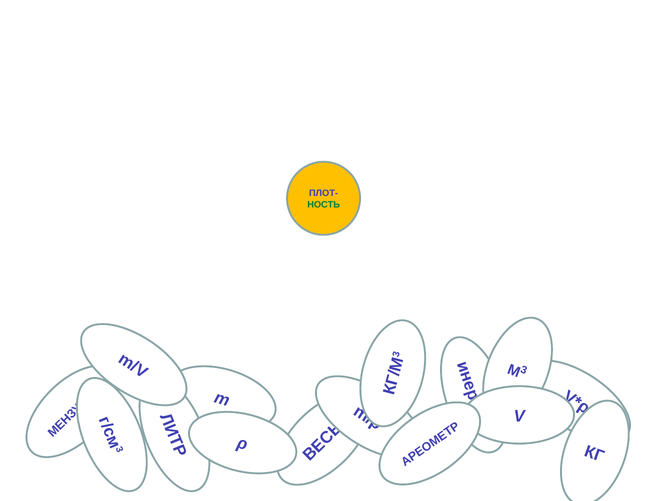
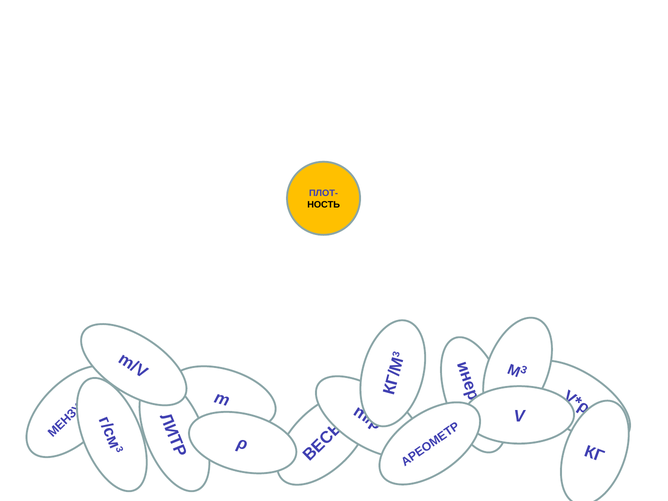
НОСТЬ colour: green -> black (324, 204)
